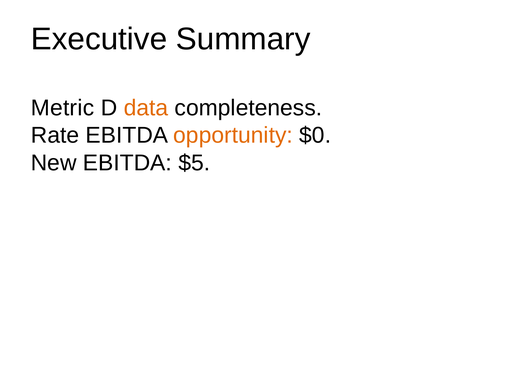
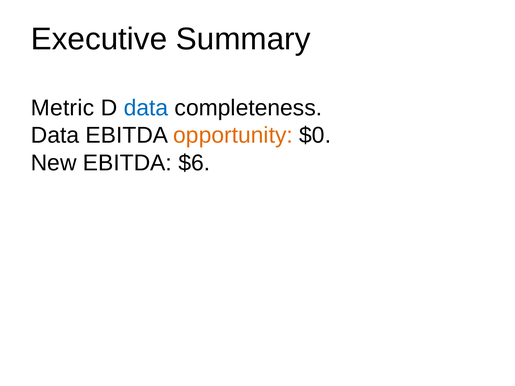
data colour: orange -> blue (146, 108)
Rate: Rate -> Data (55, 135)
$5: $5 -> $6 (194, 163)
